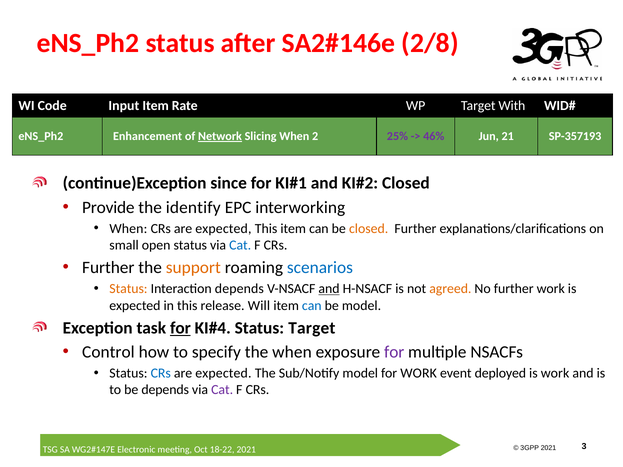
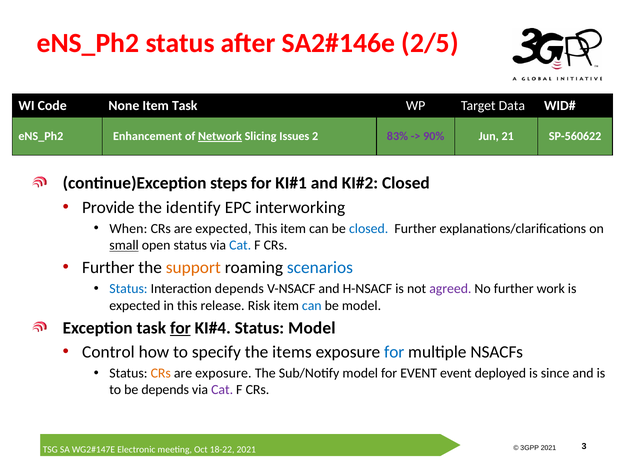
2/8: 2/8 -> 2/5 (430, 43)
Input: Input -> None (124, 106)
Item Rate: Rate -> Task (185, 106)
With: With -> Data (512, 106)
Slicing When: When -> Issues (294, 136)
25%: 25% -> 83% (397, 136)
46%: 46% -> 90% (434, 136)
SP-357193: SP-357193 -> SP-560622 (575, 136)
since: since -> steps (229, 183)
closed colour: orange -> blue (369, 229)
small underline: none -> present (124, 245)
Status colour: orange -> blue (128, 289)
and underline: present -> none (329, 289)
agreed colour: orange -> purple (450, 289)
Will: Will -> Risk (259, 306)
Status Target: Target -> Model (312, 328)
the when: when -> items (292, 352)
for colour: purple -> blue (394, 352)
CRs colour: blue -> orange (161, 373)
expected: expected -> exposure (223, 373)
for WORK: WORK -> EVENT (419, 373)
is work: work -> since (555, 373)
